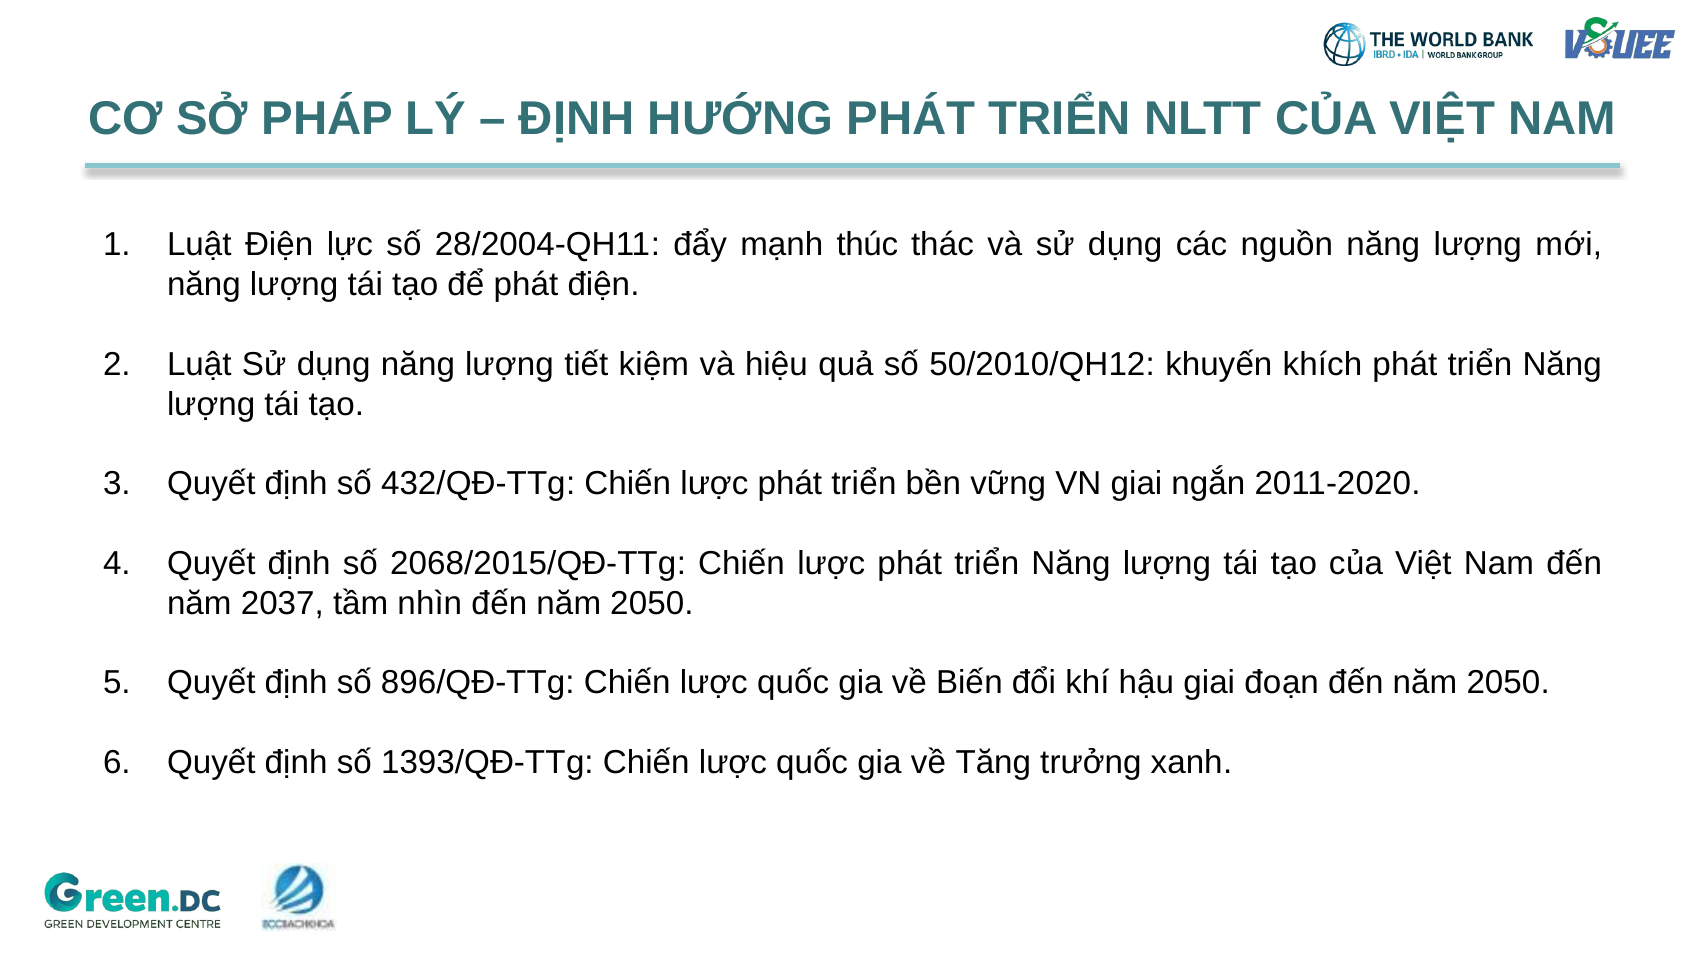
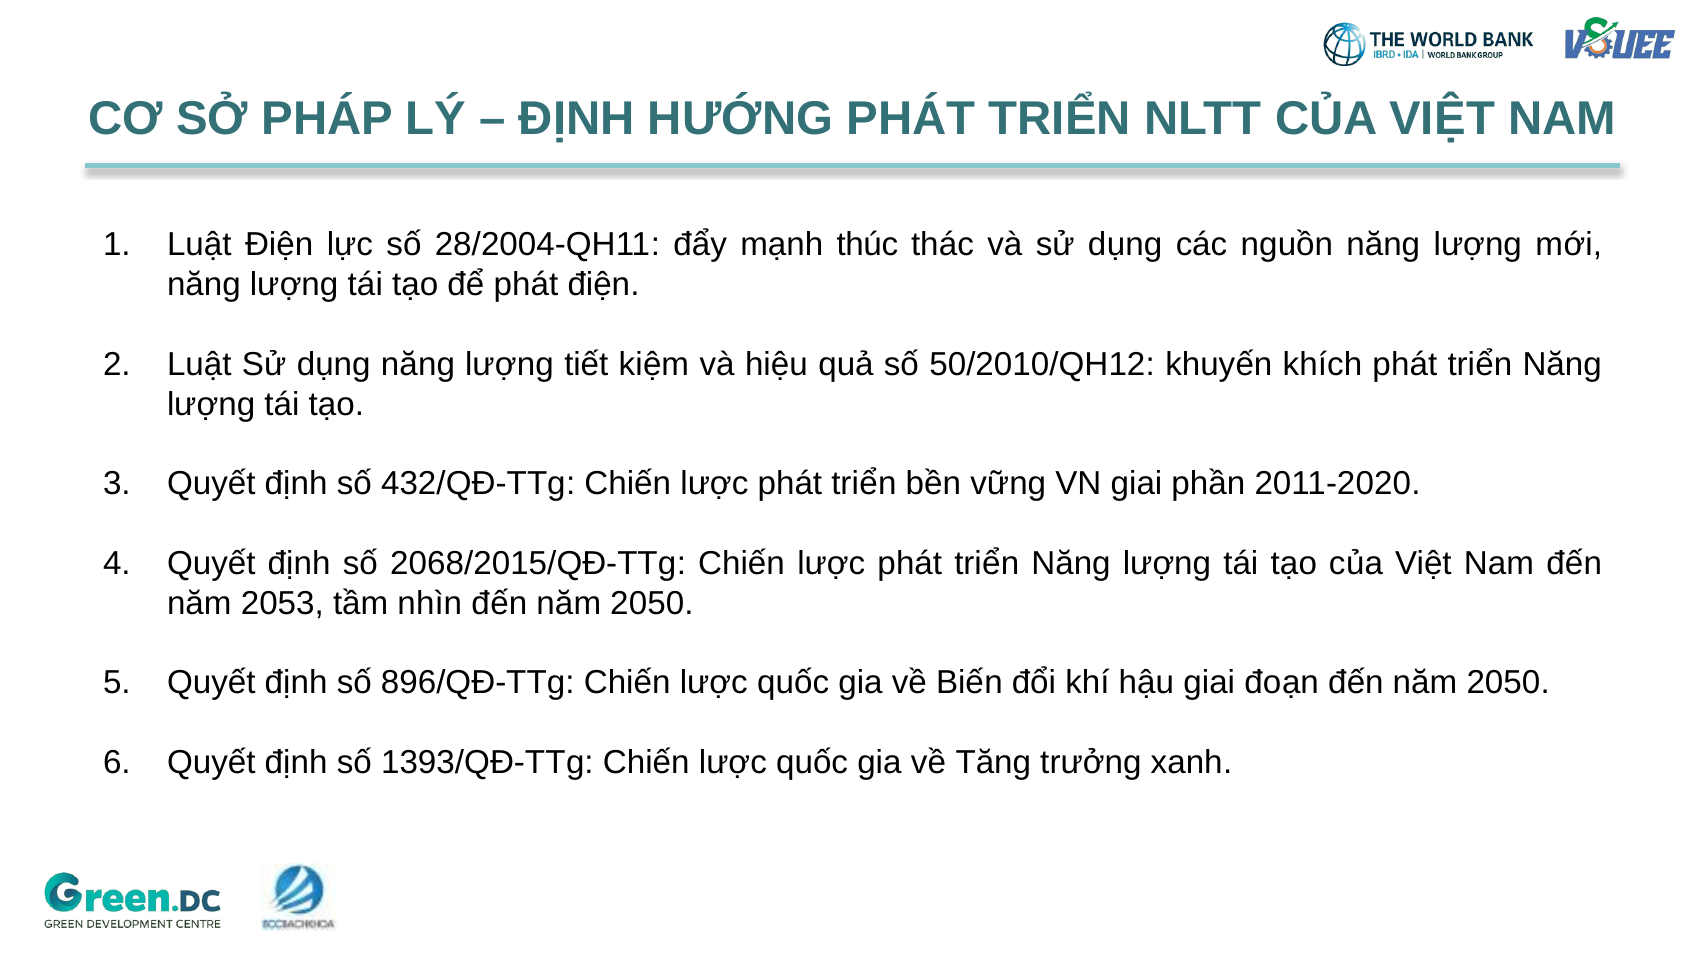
ngắn: ngắn -> phần (1208, 484)
2037: 2037 -> 2053 (282, 603)
